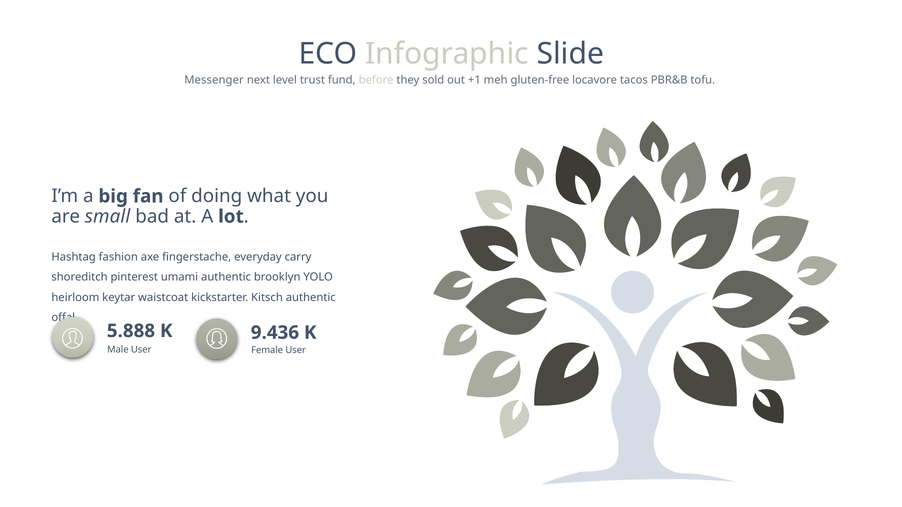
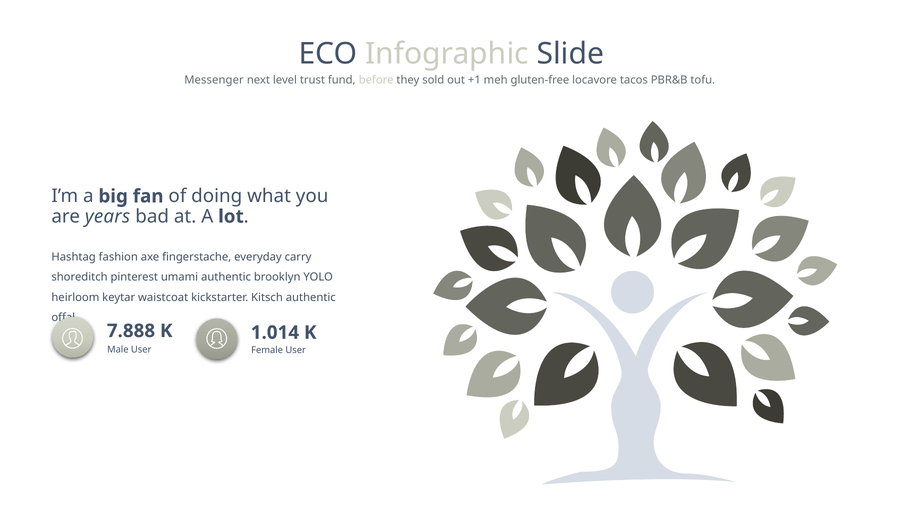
small: small -> years (108, 217)
5.888: 5.888 -> 7.888 (131, 331)
9.436: 9.436 -> 1.014 (275, 333)
